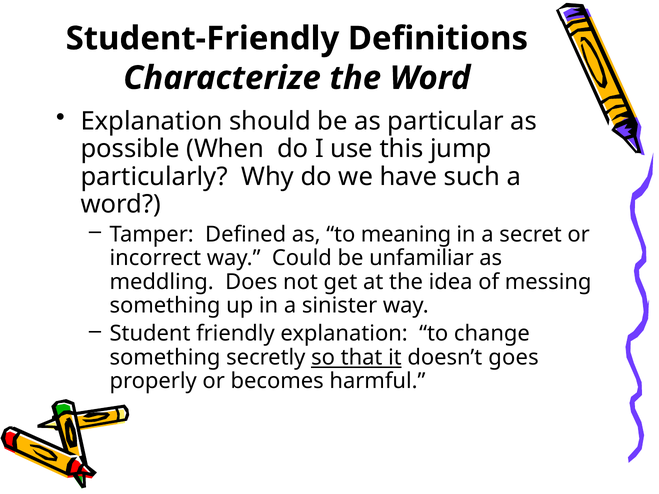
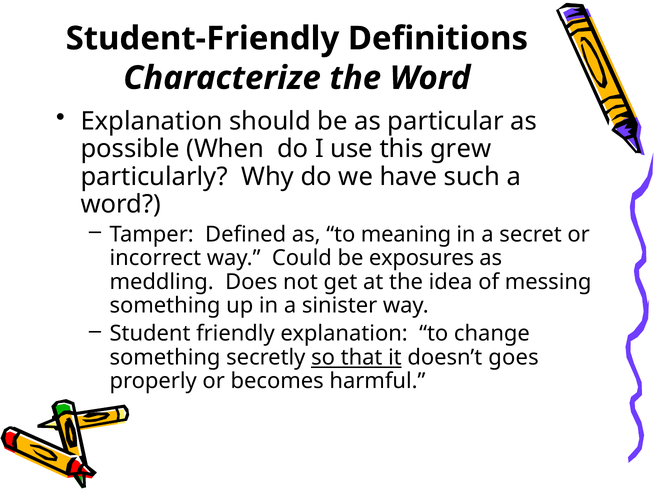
jump: jump -> grew (461, 149)
unfamiliar: unfamiliar -> exposures (421, 258)
